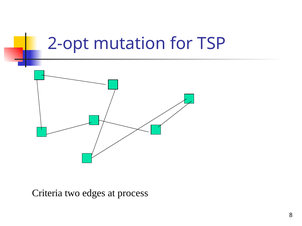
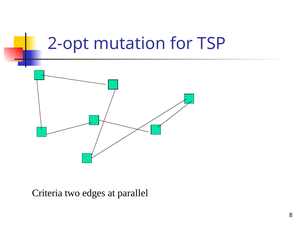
process: process -> parallel (133, 194)
